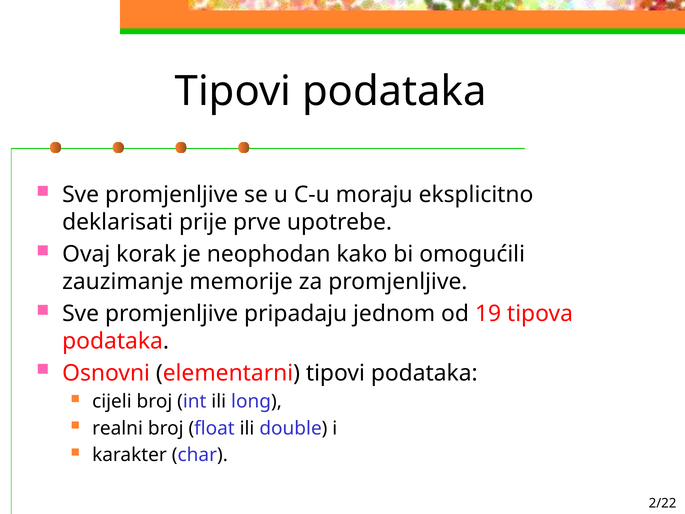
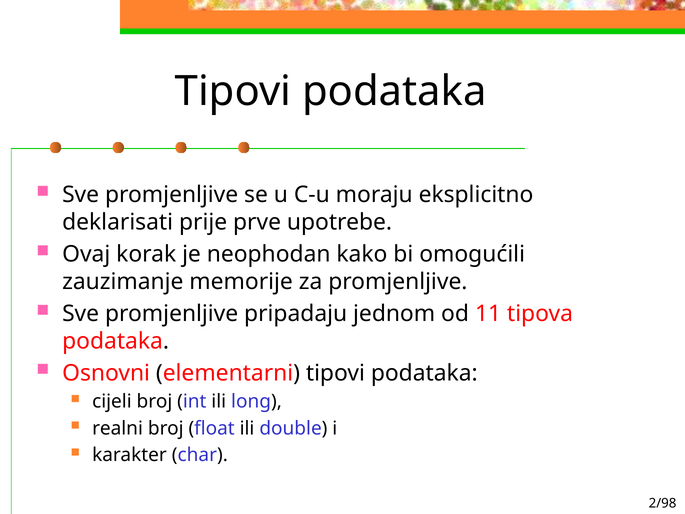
19: 19 -> 11 (488, 313)
2/22: 2/22 -> 2/98 (663, 503)
